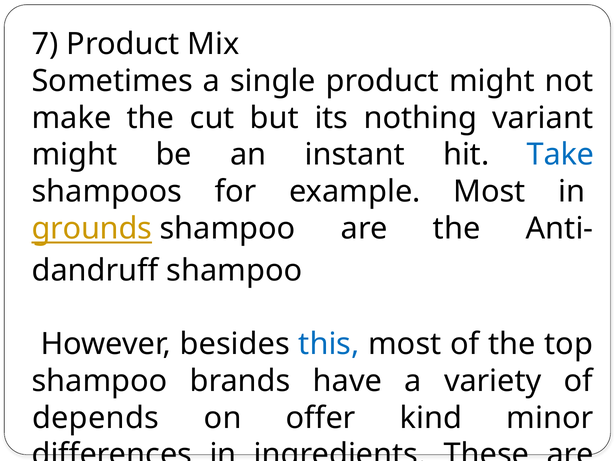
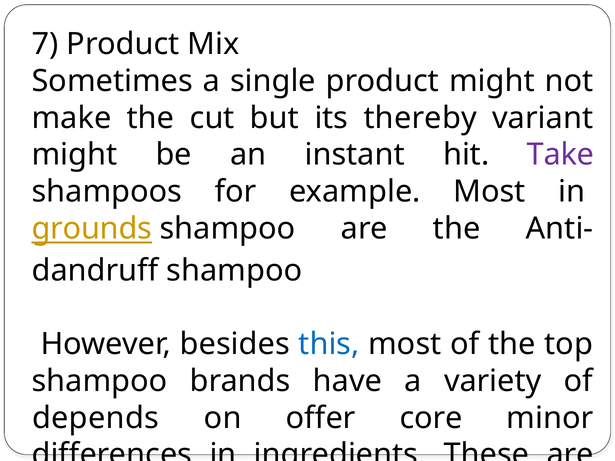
its nothing: nothing -> thereby (420, 118)
Take colour: blue -> purple (561, 155)
kind: kind -> core (431, 418)
